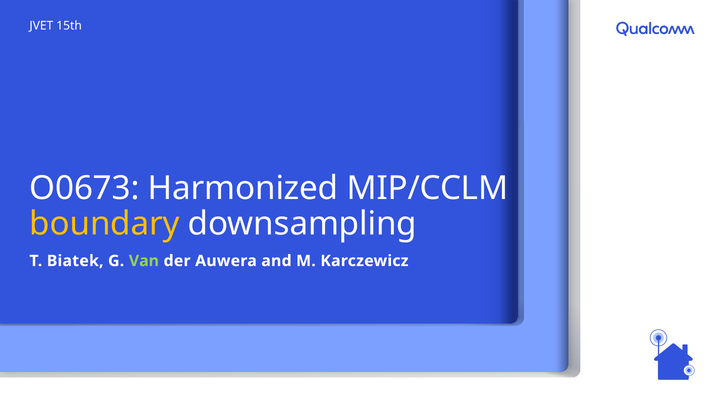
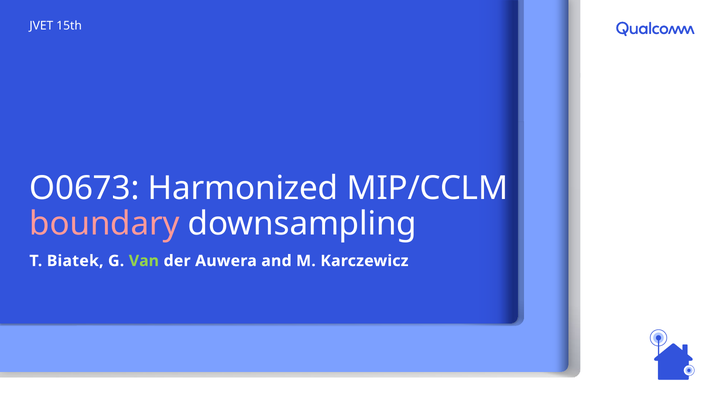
boundary colour: yellow -> pink (105, 224)
